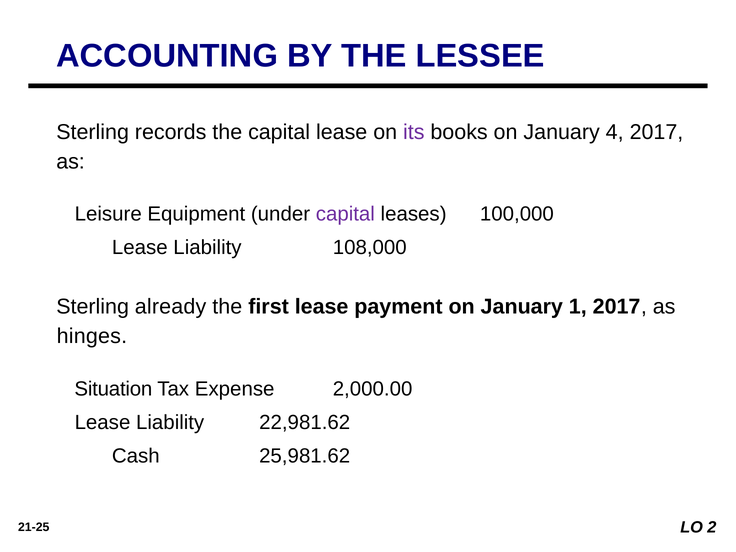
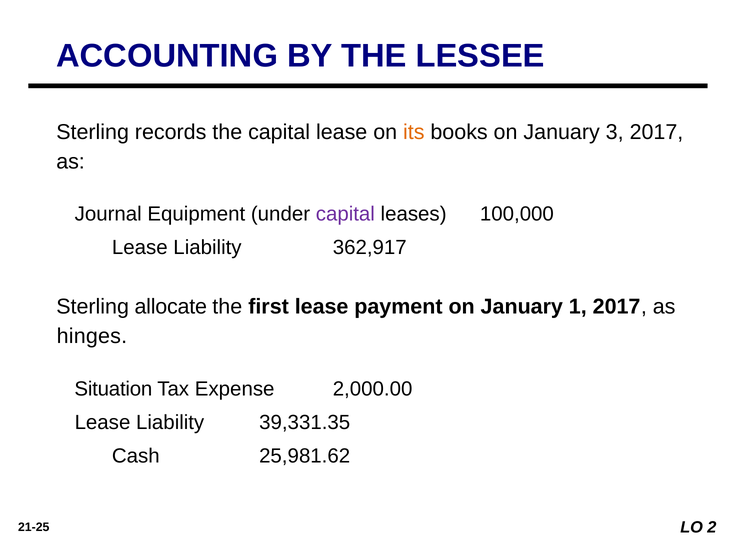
its colour: purple -> orange (414, 132)
4: 4 -> 3 (615, 132)
Leisure: Leisure -> Journal (108, 214)
108,000: 108,000 -> 362,917 (370, 248)
already: already -> allocate (171, 307)
22,981.62: 22,981.62 -> 39,331.35 (305, 422)
